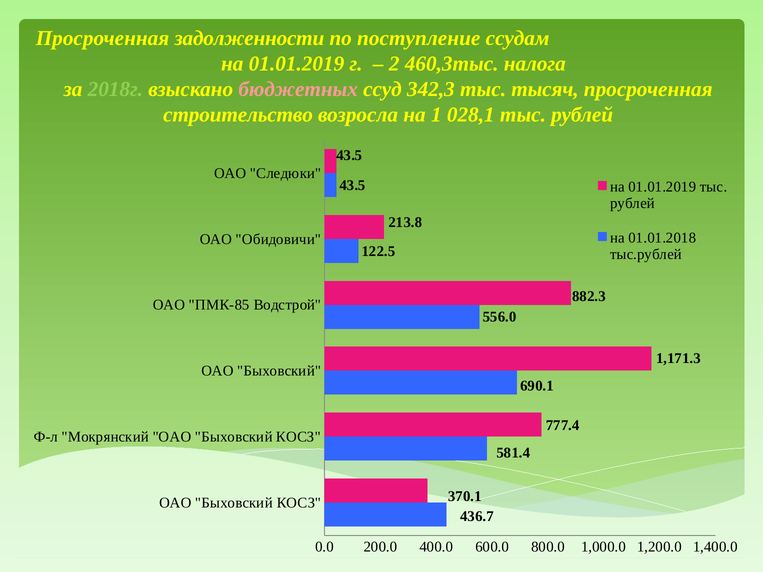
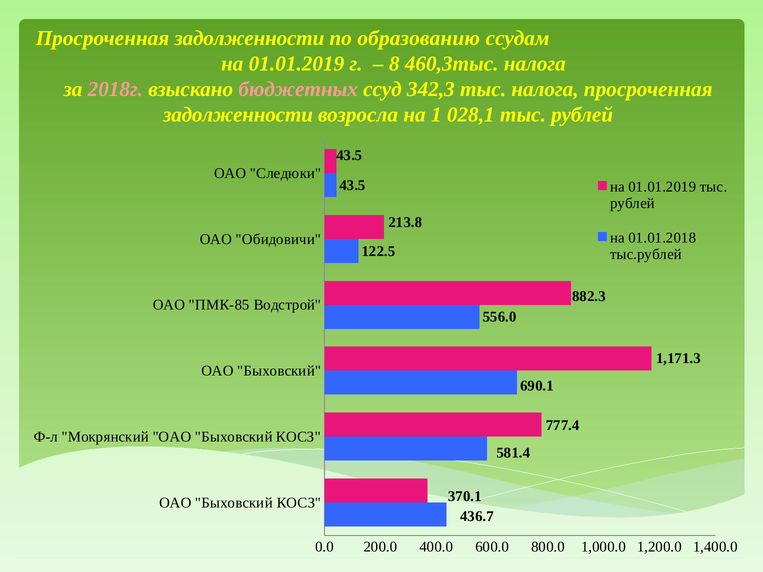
поступление: поступление -> образованию (419, 38)
2: 2 -> 8 (394, 64)
2018г colour: light green -> pink (115, 89)
тыс тысяч: тысяч -> налога (545, 89)
строительство: строительство -> задолженности (238, 115)
